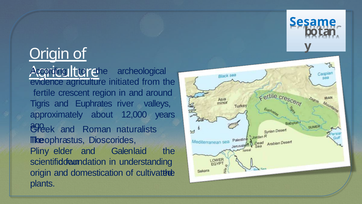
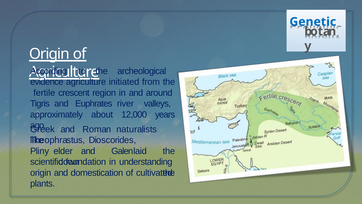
Sesame: Sesame -> Genetic (313, 22)
